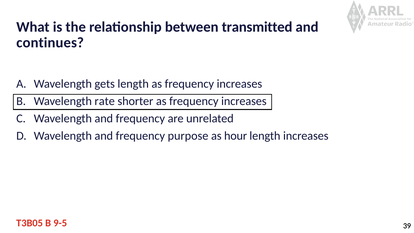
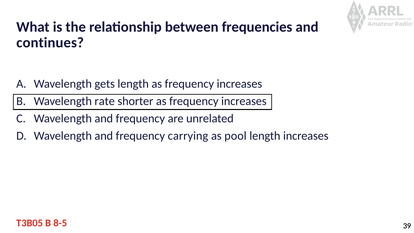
transmitted: transmitted -> frequencies (257, 27)
purpose: purpose -> carrying (188, 136)
hour: hour -> pool (235, 136)
9-5: 9-5 -> 8-5 (60, 223)
